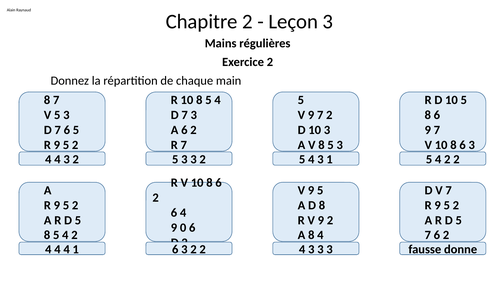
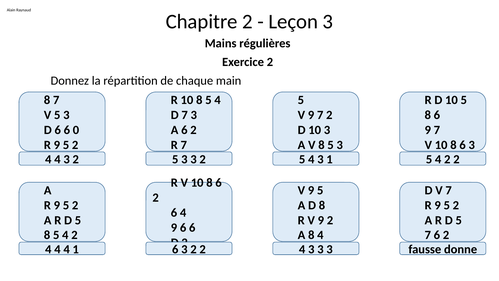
7: 7 -> 6 (58, 130)
6 5: 5 -> 0 (76, 130)
0: 0 -> 6 (183, 227)
